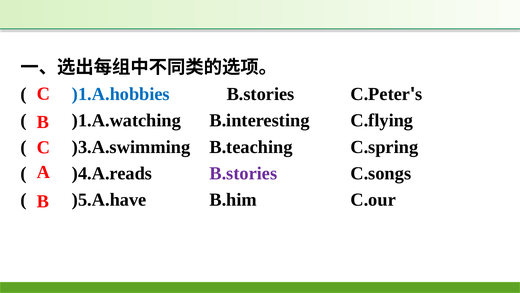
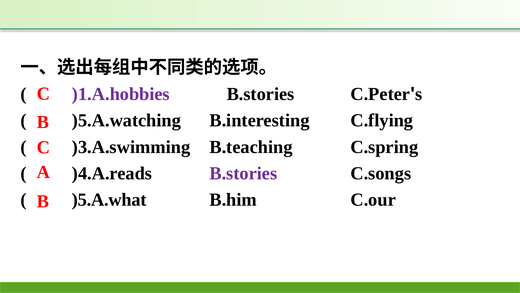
)1.A.hobbies colour: blue -> purple (121, 94)
)1.A.watching: )1.A.watching -> )5.A.watching (126, 120)
)5.A.have: )5.A.have -> )5.A.what (109, 200)
